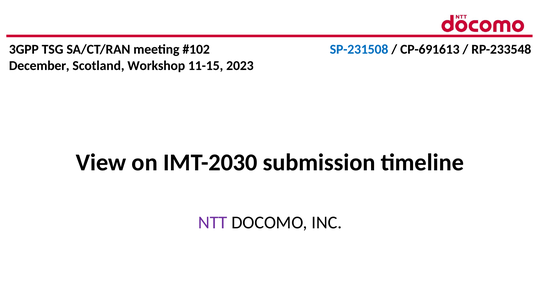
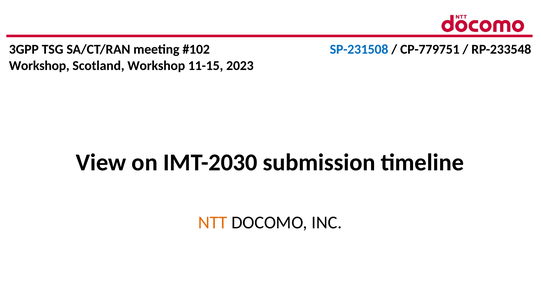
CP-691613: CP-691613 -> CP-779751 (430, 49)
December: December -> Workshop (39, 66)
NTT colour: purple -> orange (213, 223)
